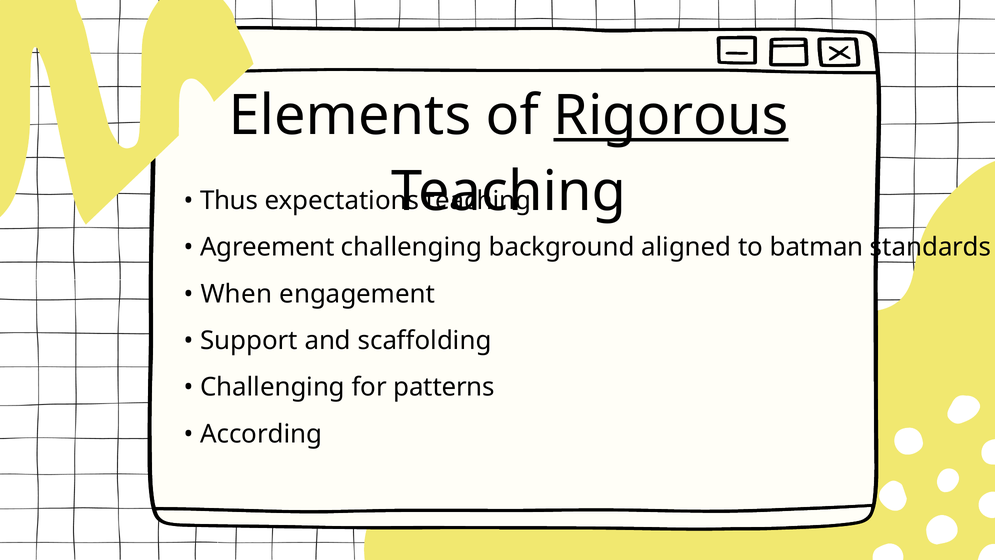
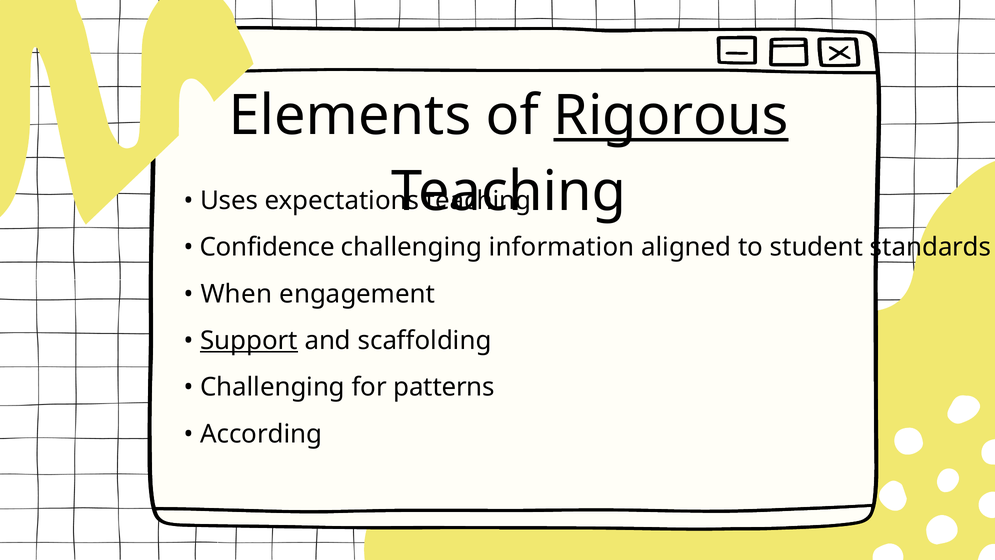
Thus: Thus -> Uses (229, 201)
Agreement: Agreement -> Confidence (267, 247)
background: background -> information (562, 247)
batman: batman -> student (817, 247)
Support underline: none -> present (249, 340)
